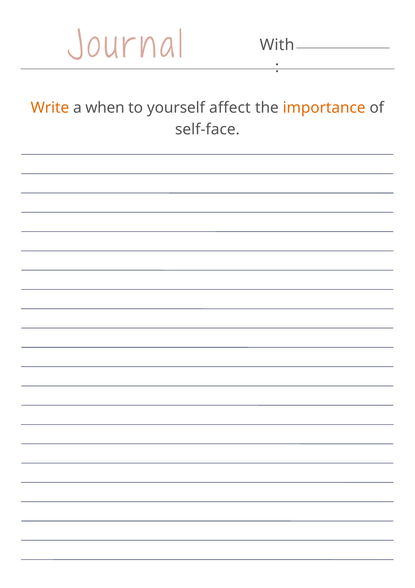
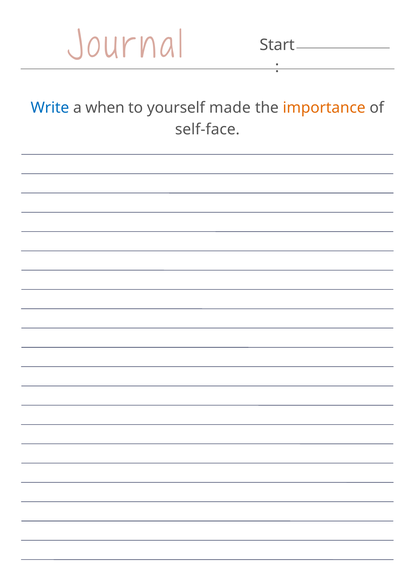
With: With -> Start (277, 45)
Write colour: orange -> blue (50, 108)
affect: affect -> made (230, 108)
